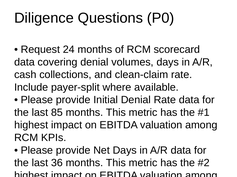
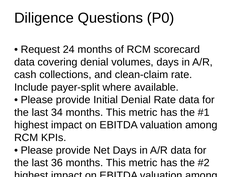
85: 85 -> 34 (57, 113)
